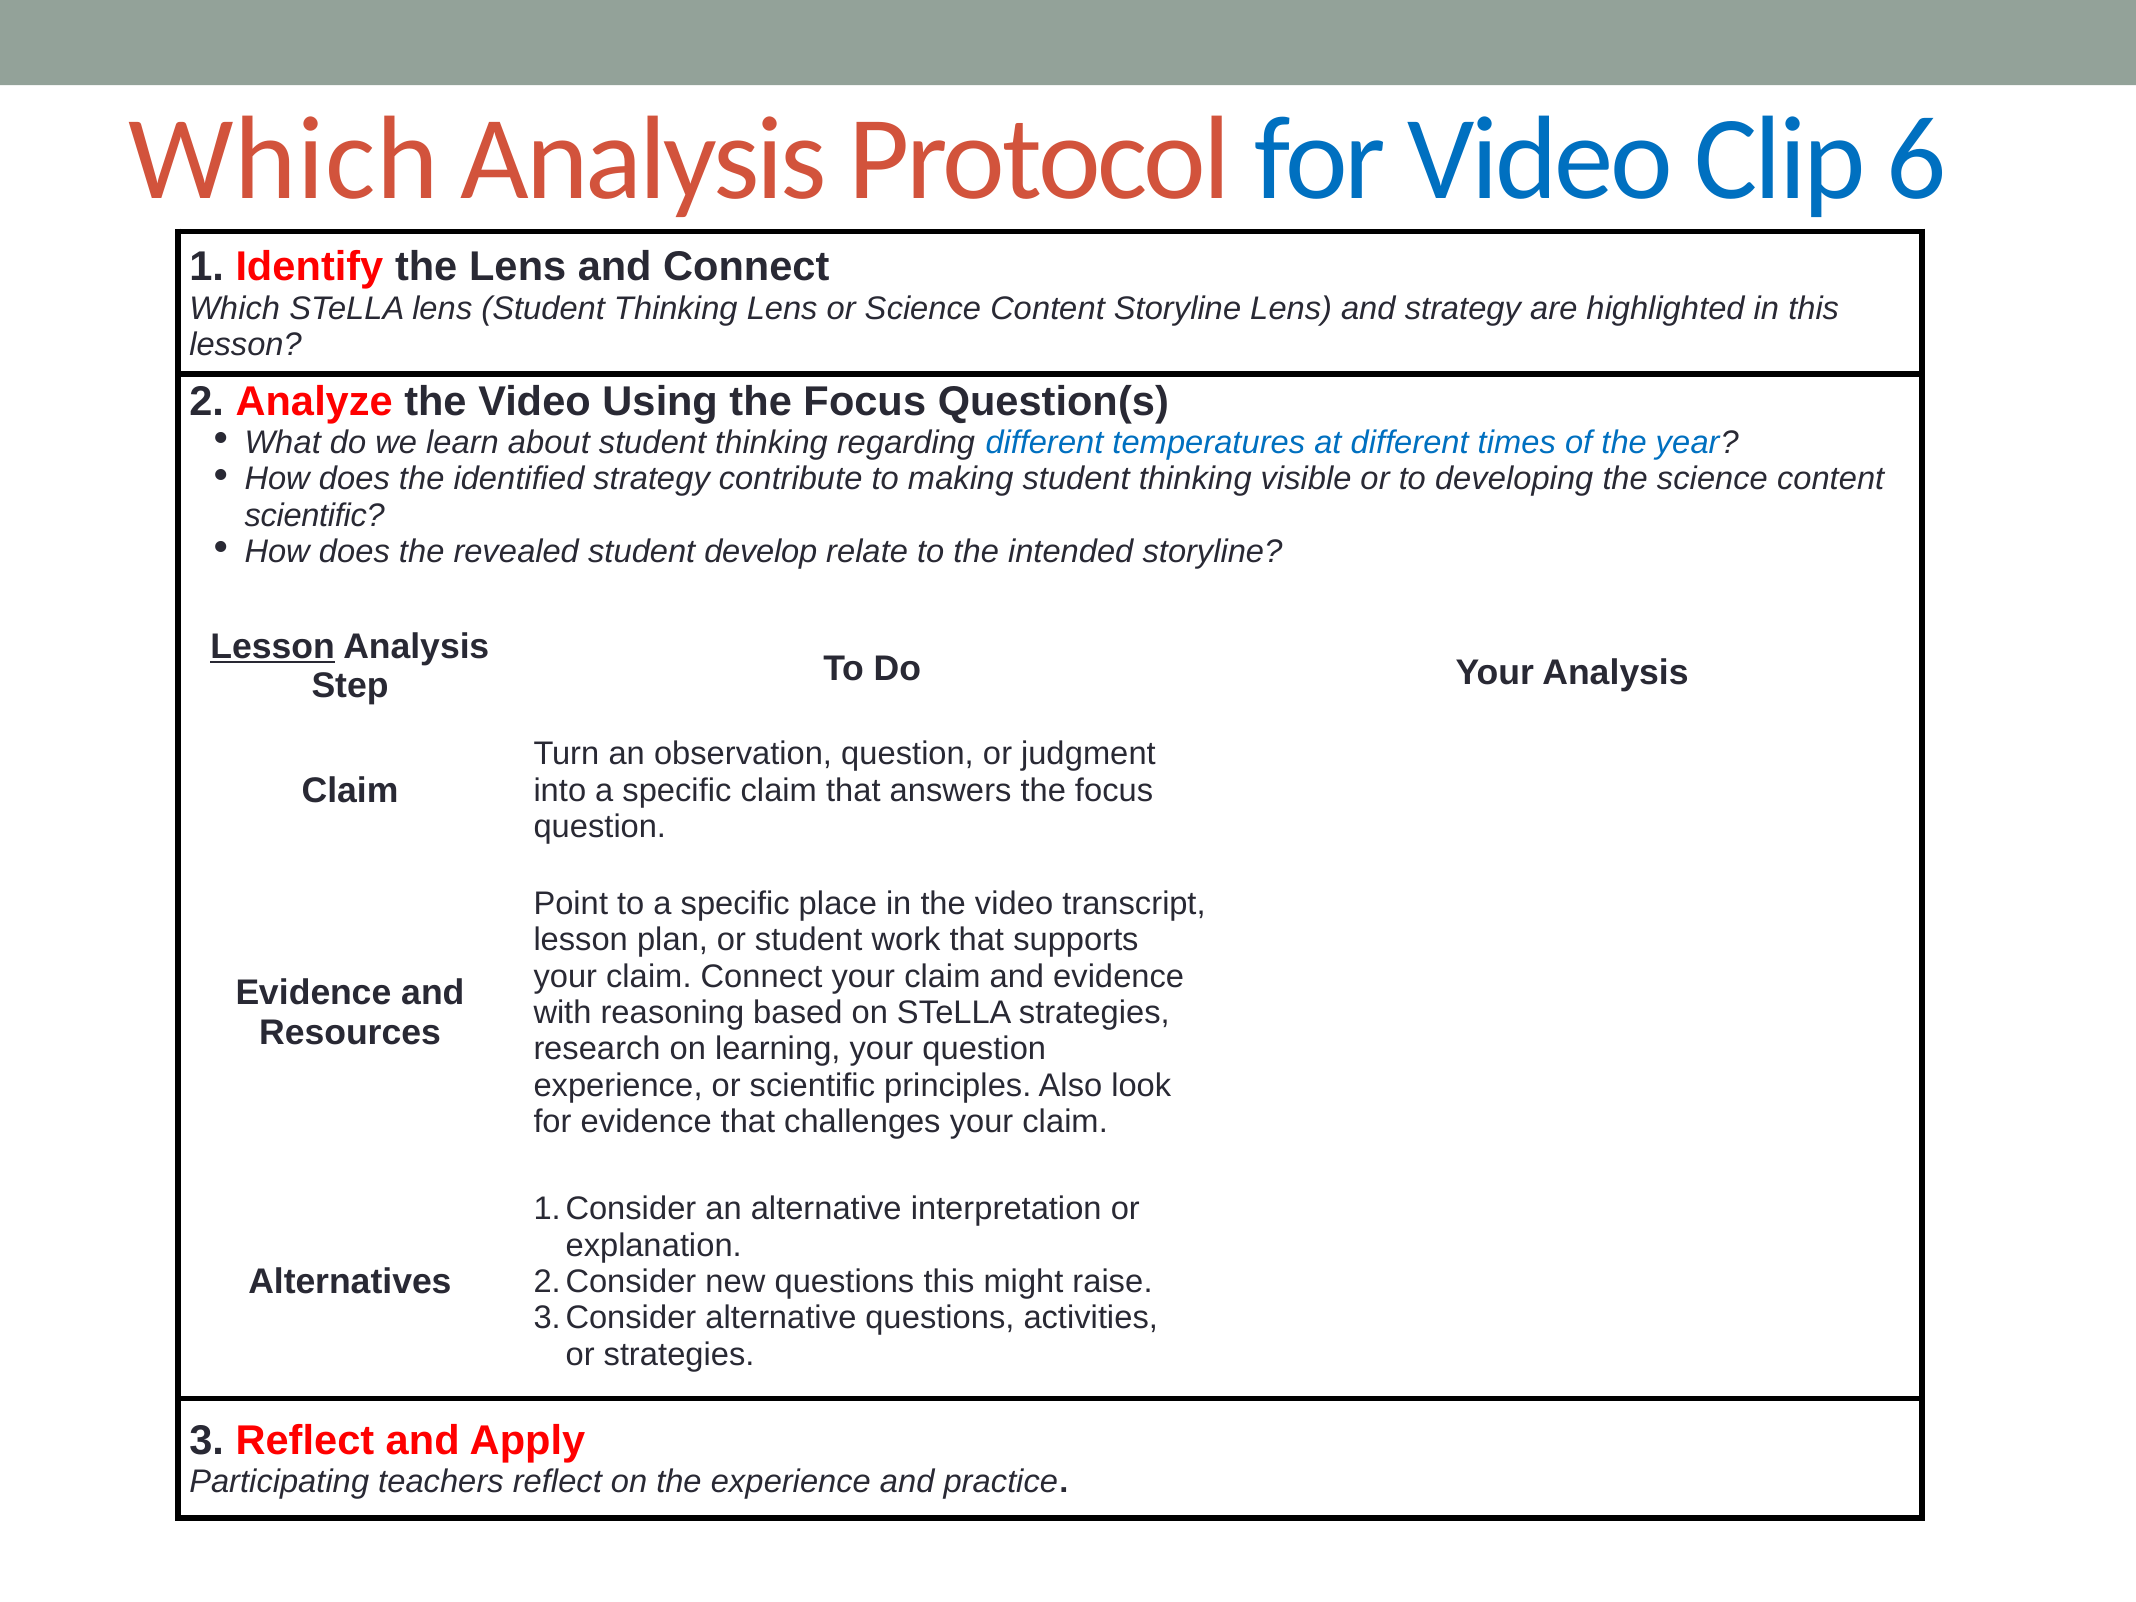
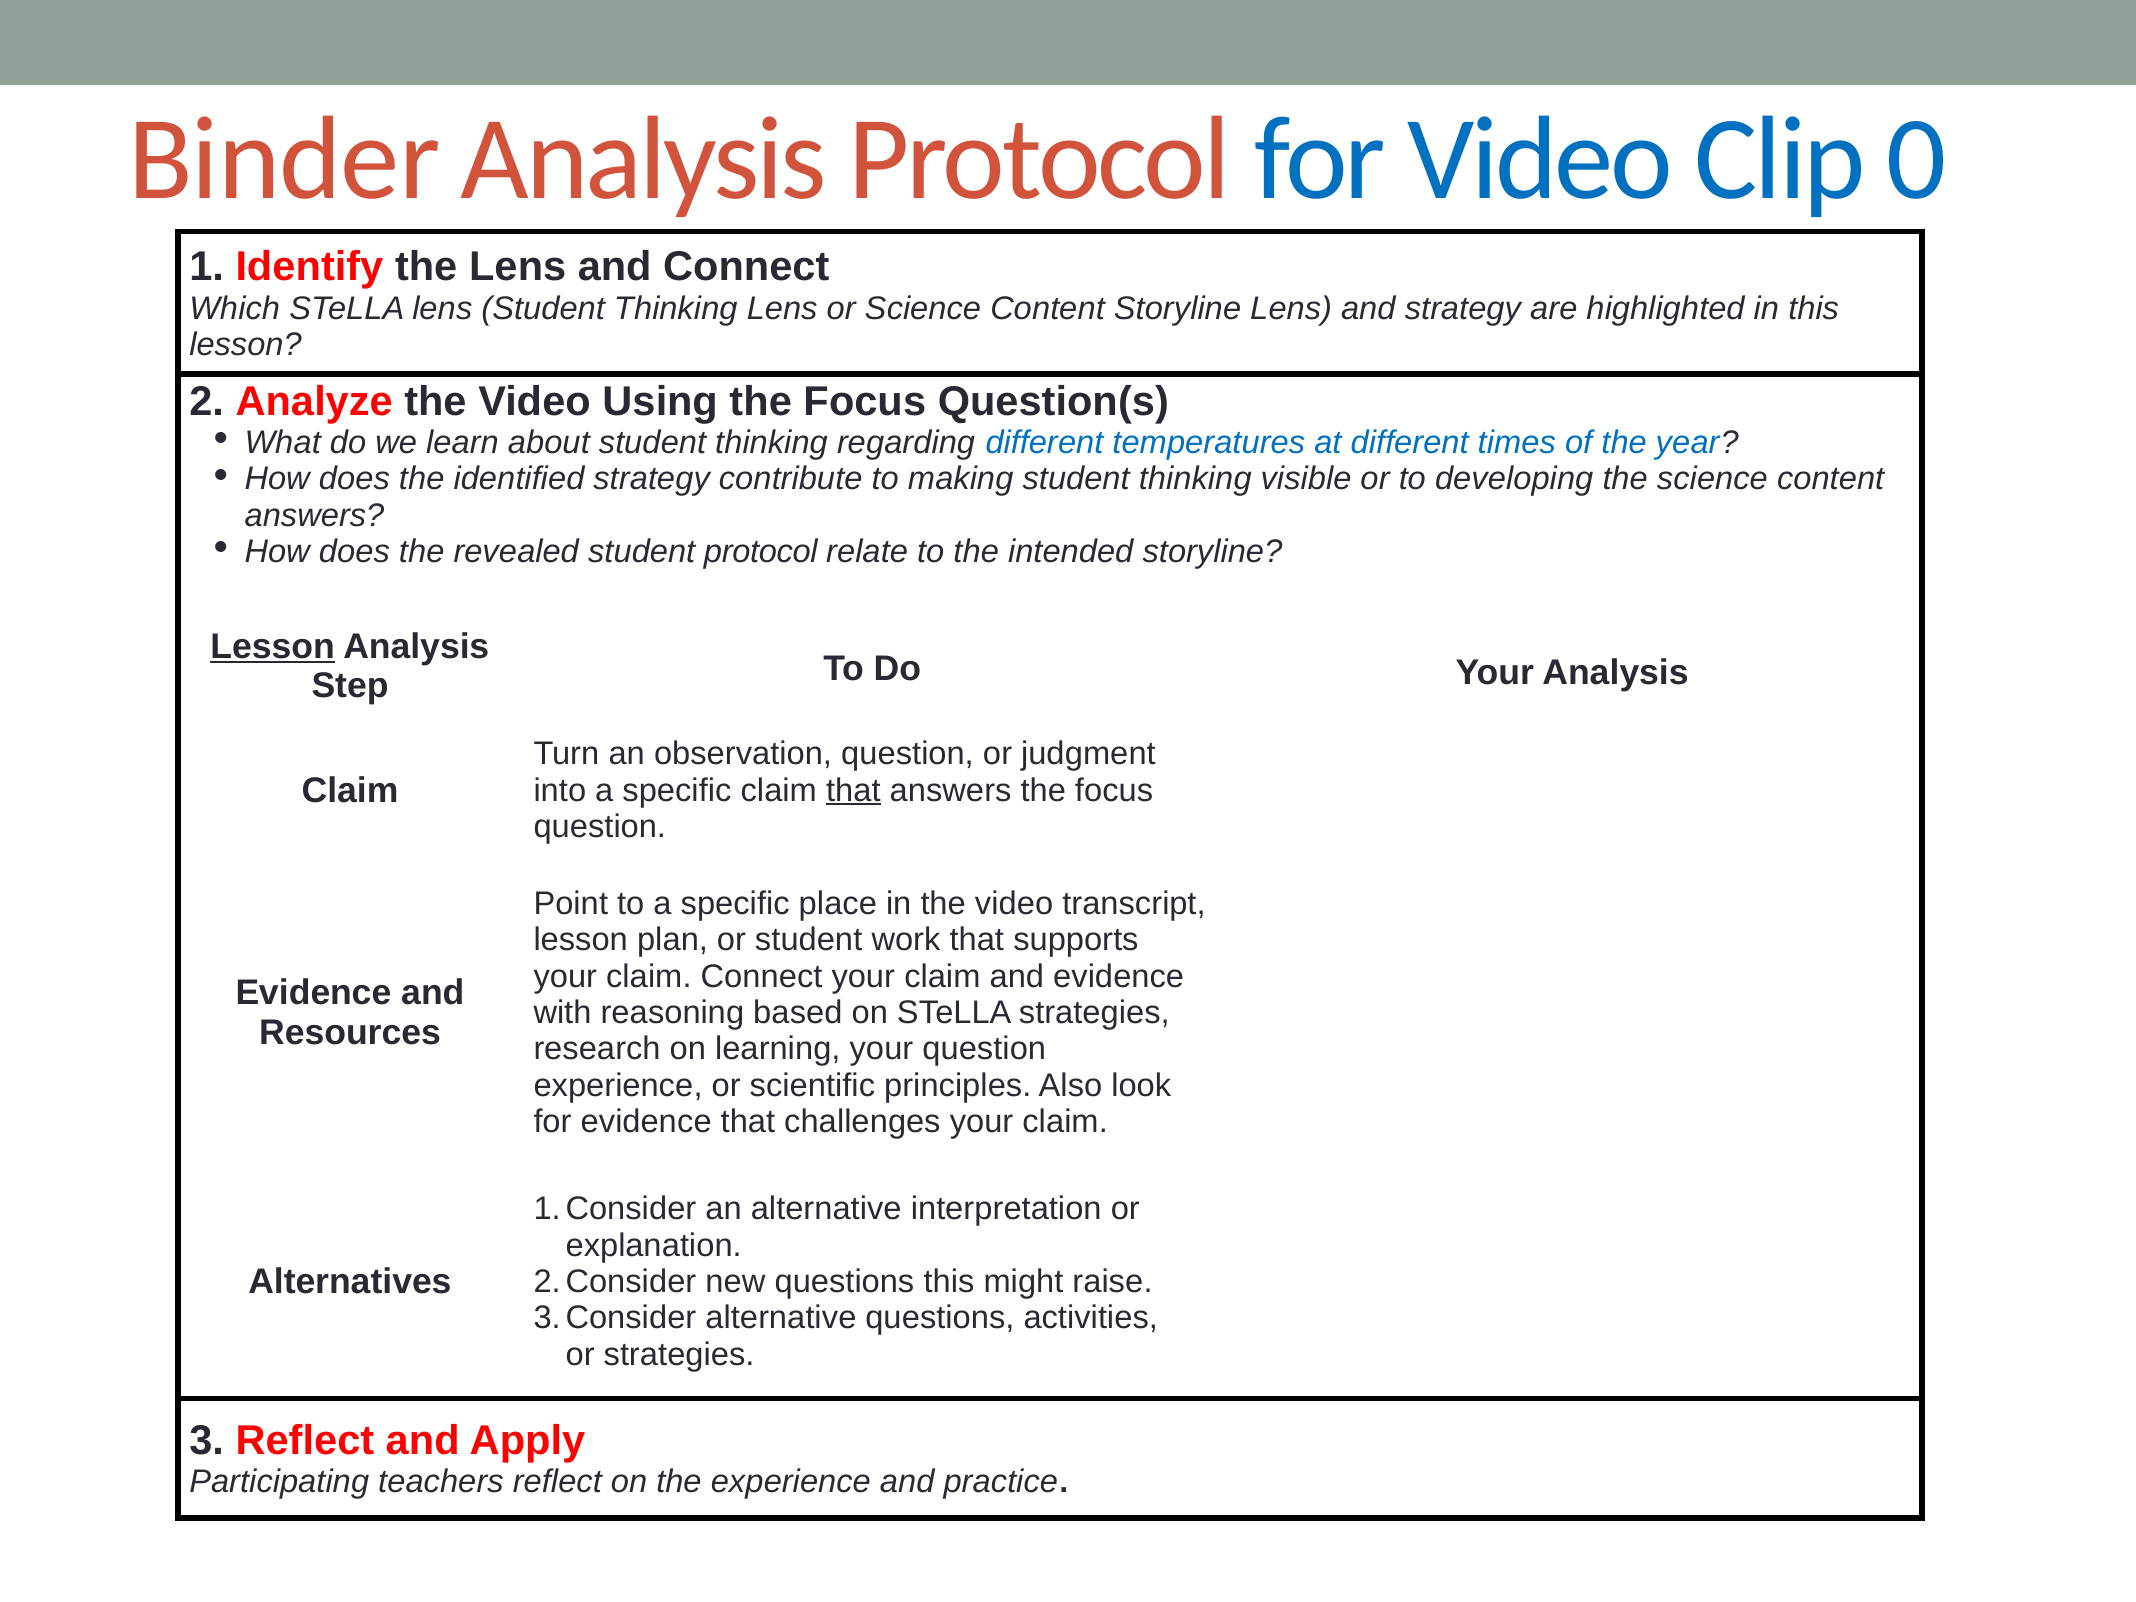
Which: Which -> Binder (284, 160)
6: 6 -> 0 (1917, 160)
scientific: scientific -> answers (314, 515)
student develop: develop -> protocol (761, 552)
that underline: none -> present (853, 790)
